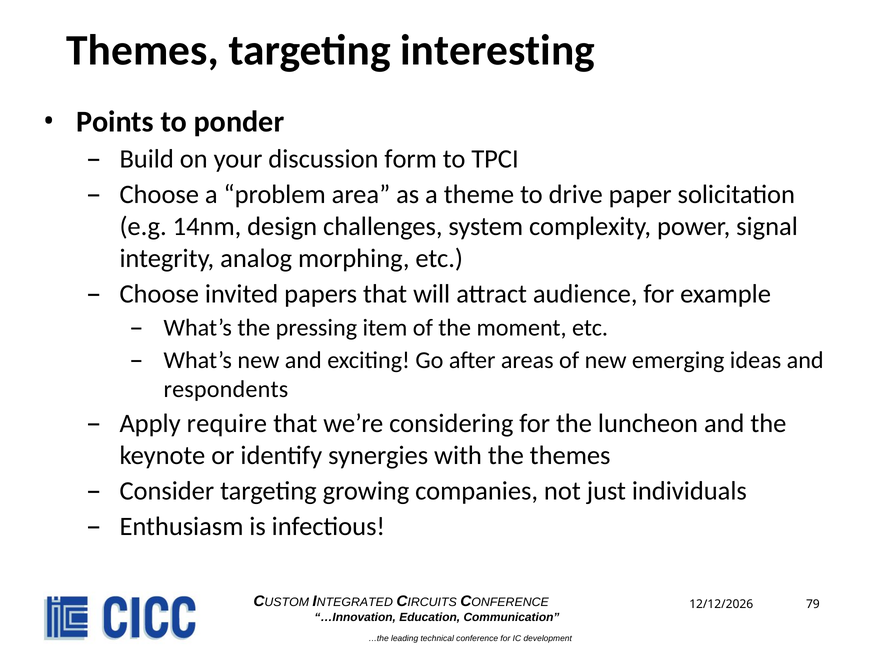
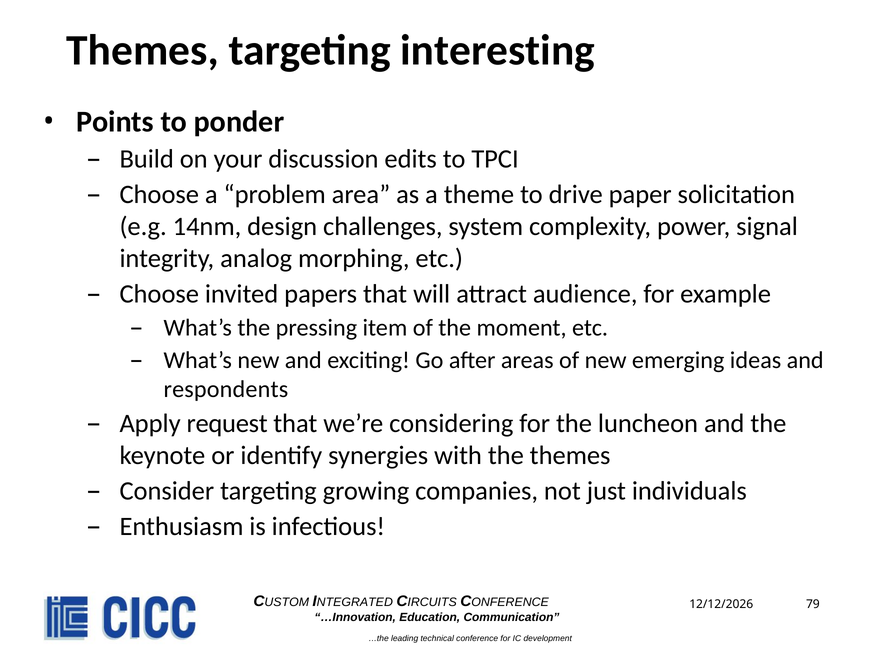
form: form -> edits (411, 159)
require: require -> request (227, 423)
